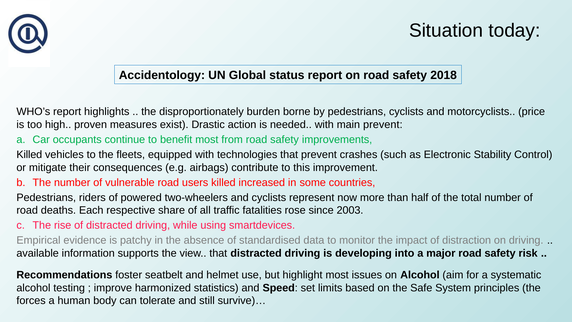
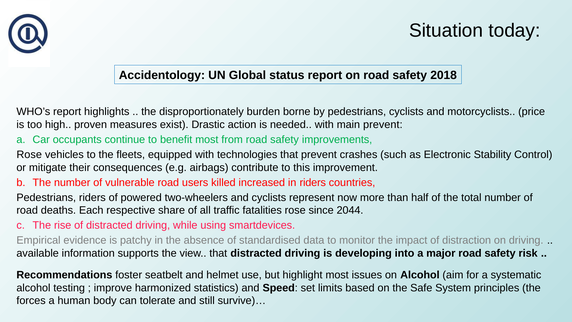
Killed: Killed -> Rose (29, 154)
in some: some -> riders (313, 182)
2003: 2003 -> 2044 (350, 210)
